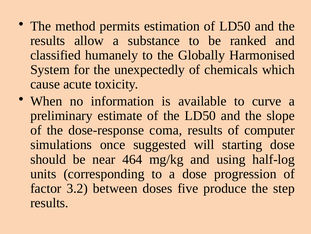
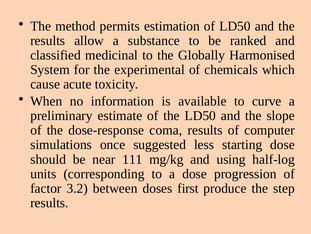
humanely: humanely -> medicinal (112, 55)
unexpectedly: unexpectedly -> experimental (150, 69)
will: will -> less (204, 144)
464: 464 -> 111 (132, 159)
five: five -> first (188, 188)
